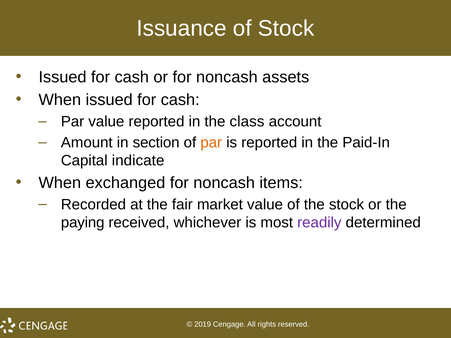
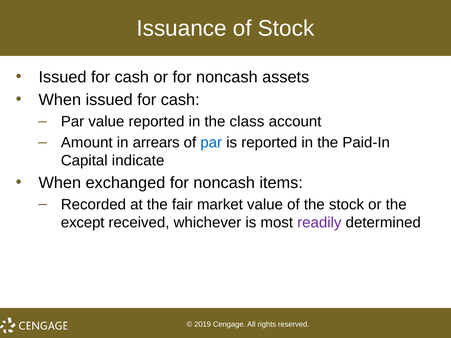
section: section -> arrears (156, 143)
par colour: orange -> blue (211, 143)
paying: paying -> except (83, 223)
